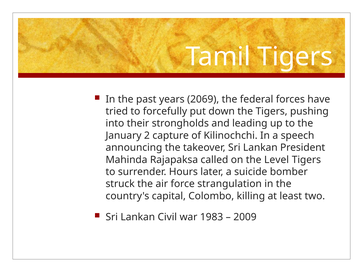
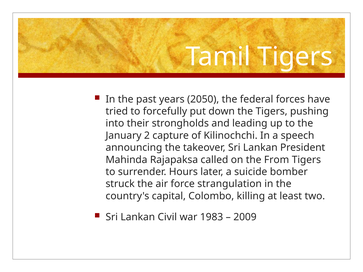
2069: 2069 -> 2050 (203, 99)
Level: Level -> From (277, 160)
